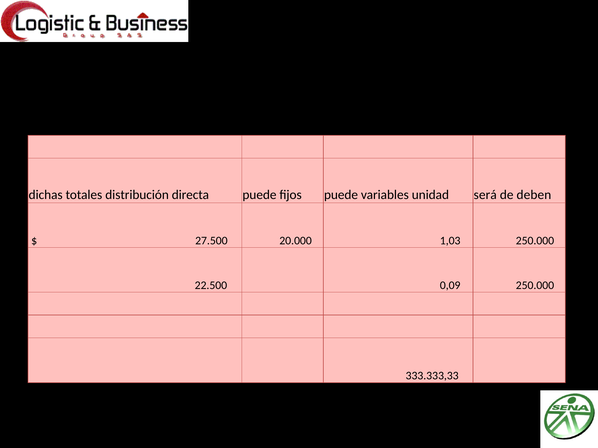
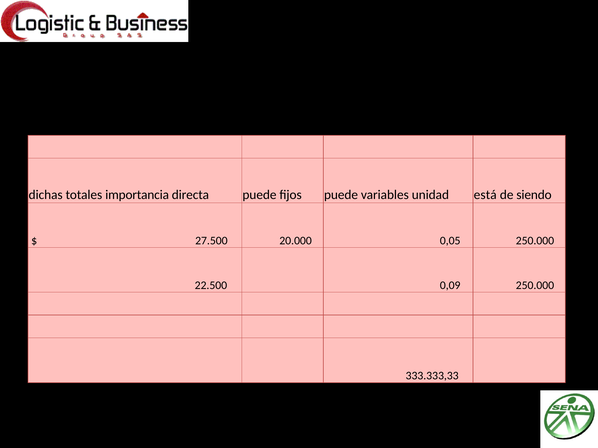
distribución: distribución -> importancia (137, 195)
será: será -> está (485, 195)
deben: deben -> siendo (534, 195)
1,03: 1,03 -> 0,05 (450, 241)
